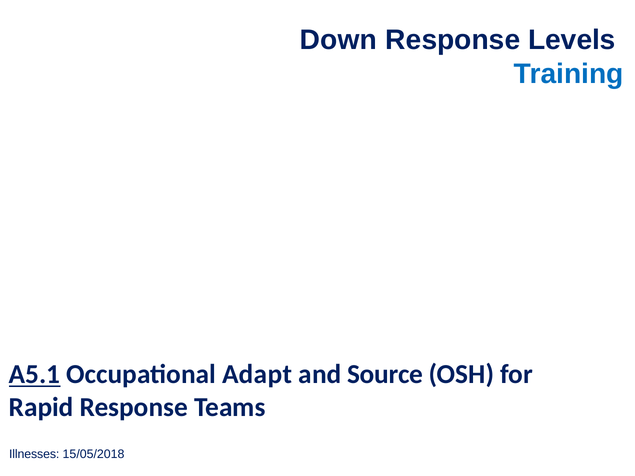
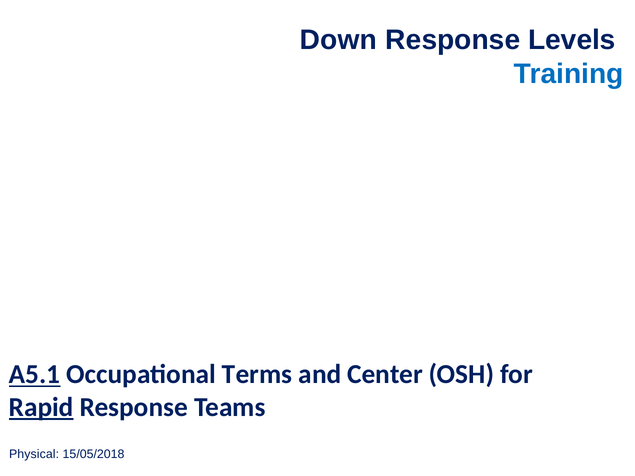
Adapt: Adapt -> Terms (257, 375)
Source: Source -> Center (385, 375)
Rapid underline: none -> present (41, 407)
Illnesses: Illnesses -> Physical (34, 455)
